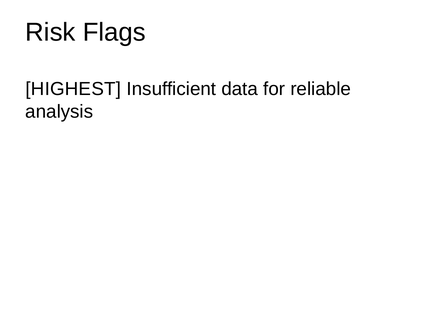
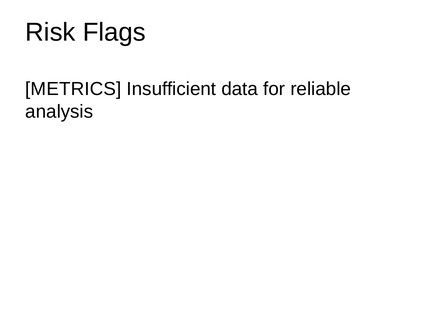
HIGHEST: HIGHEST -> METRICS (73, 89)
